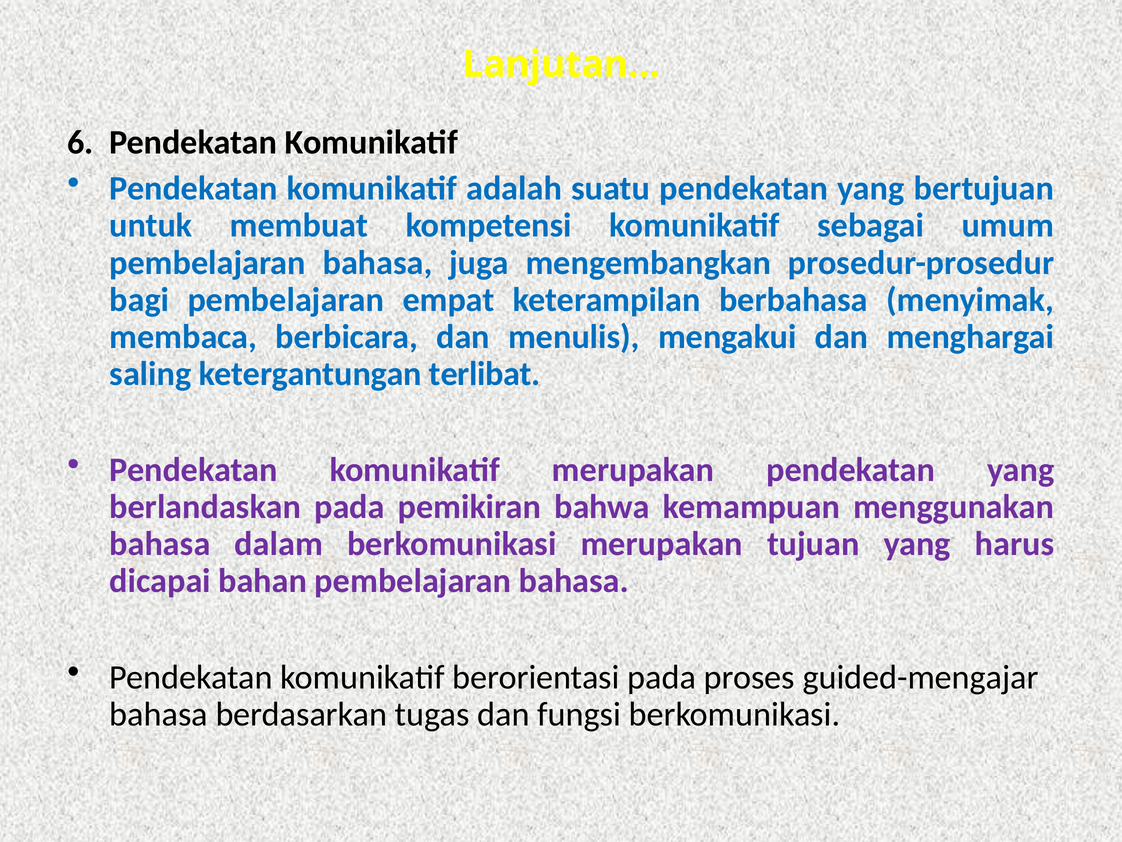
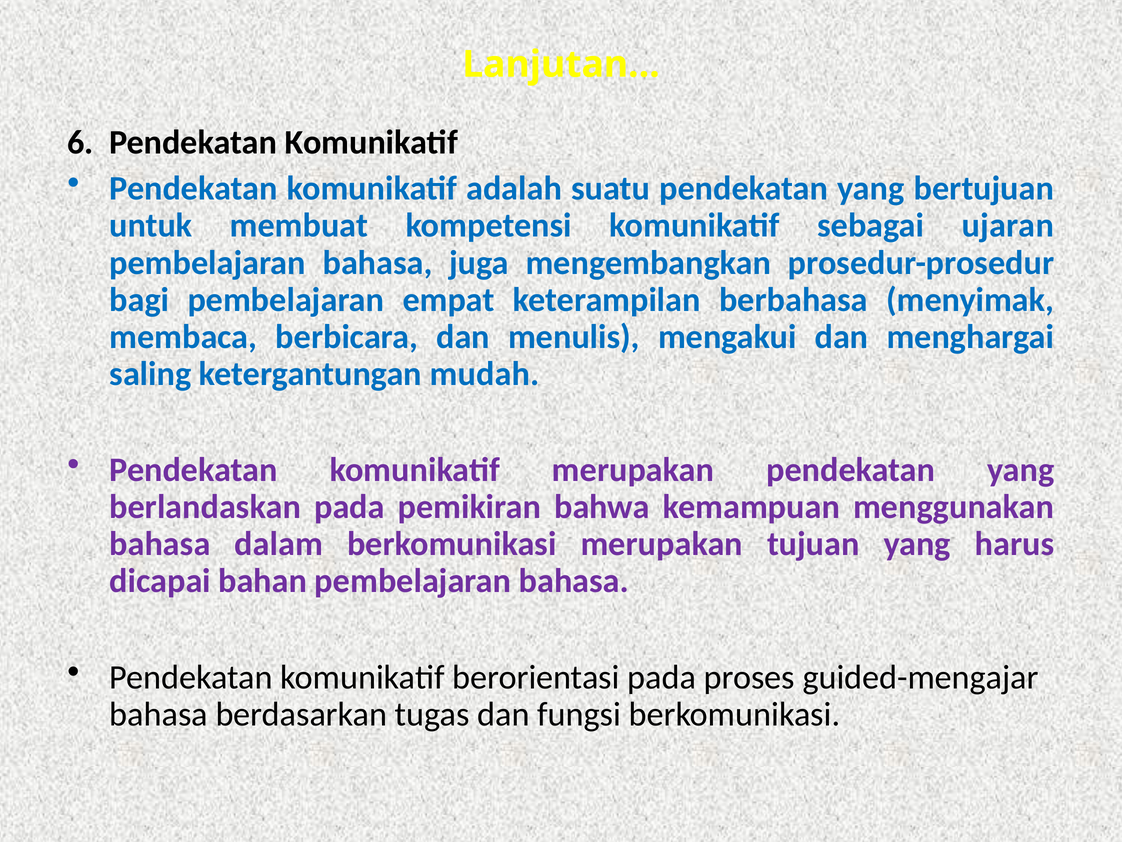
umum: umum -> ujaran (1008, 226)
terlibat: terlibat -> mudah (485, 374)
